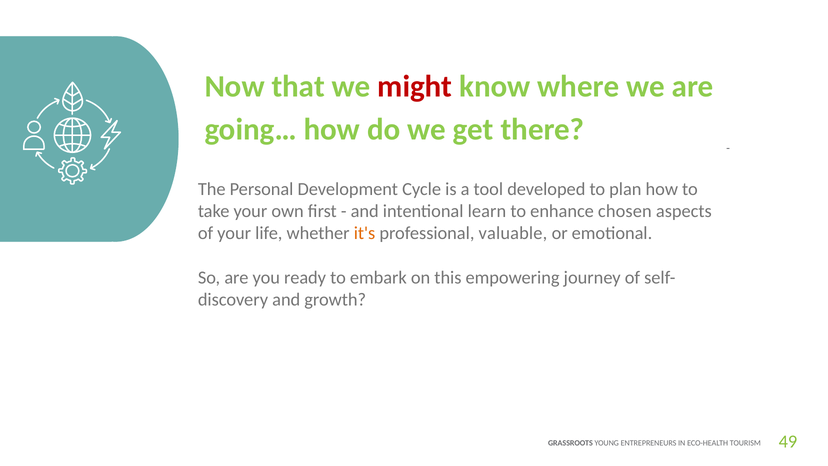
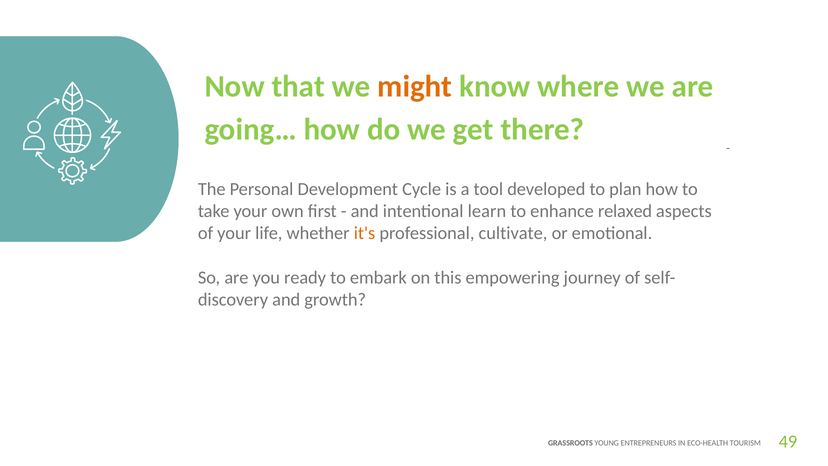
might colour: red -> orange (415, 86)
chosen: chosen -> relaxed (625, 211)
valuable: valuable -> cultivate (513, 233)
